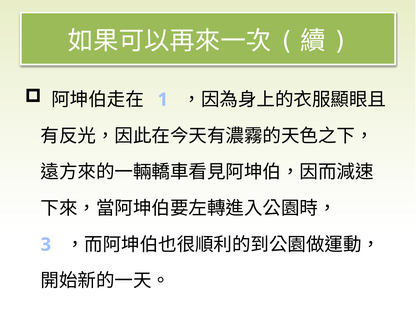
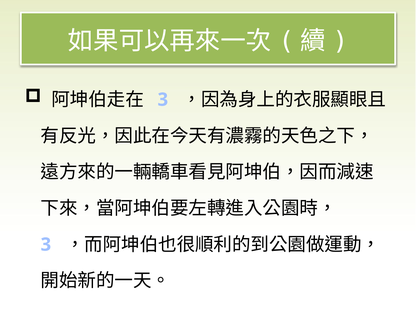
1: 1 -> 3 (163, 100)
